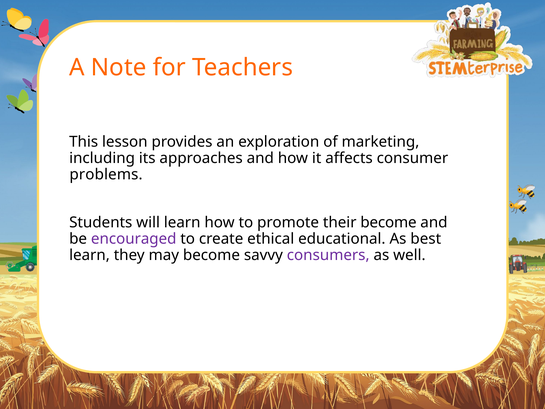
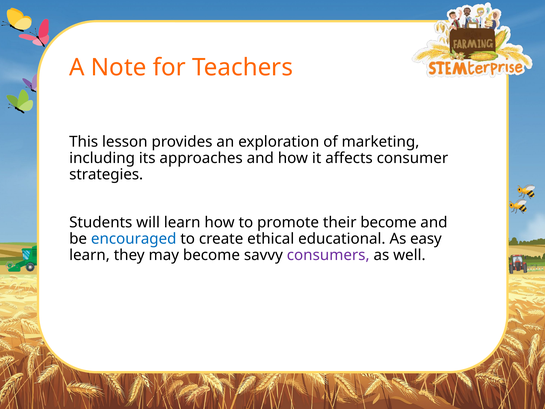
problems: problems -> strategies (106, 174)
encouraged colour: purple -> blue (134, 239)
best: best -> easy (426, 239)
